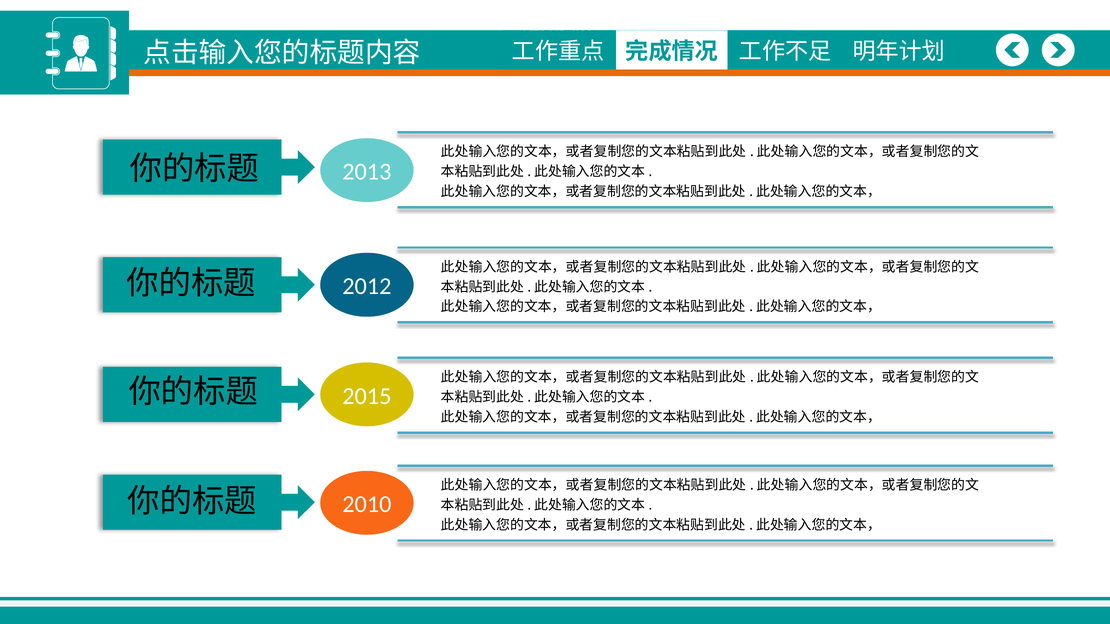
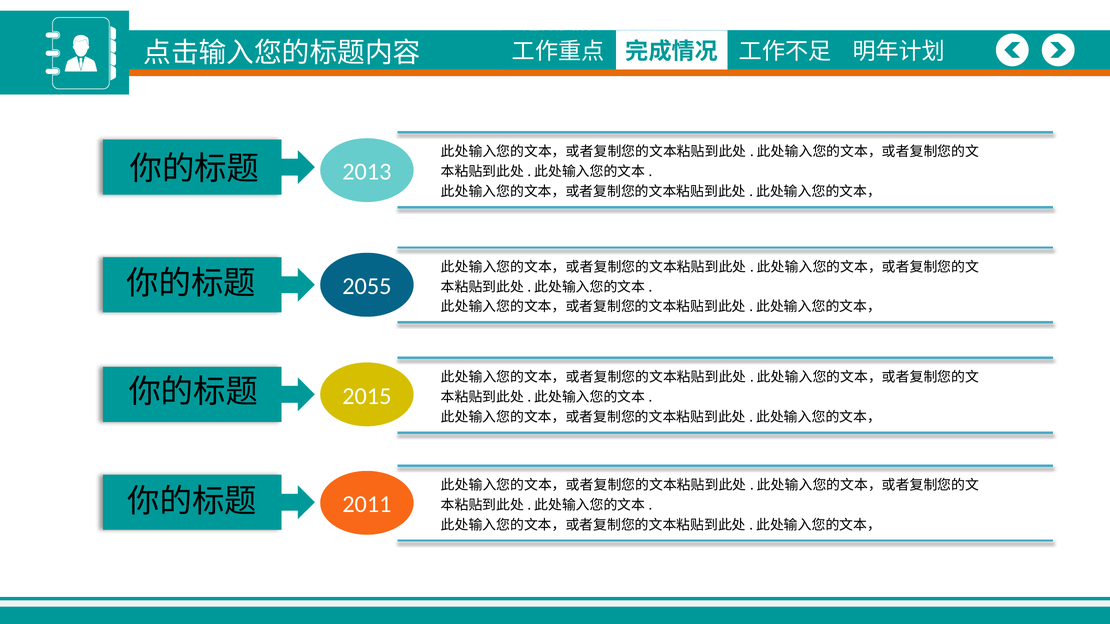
2012: 2012 -> 2055 (367, 287)
2010: 2010 -> 2011 (367, 505)
